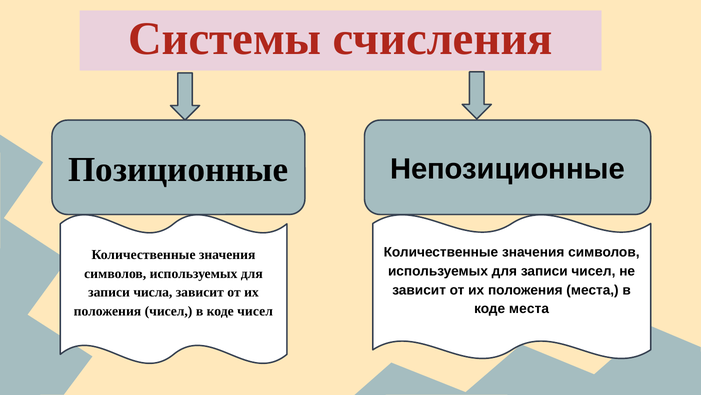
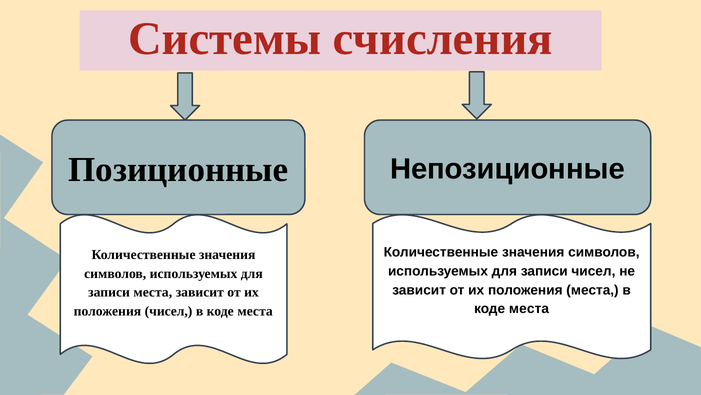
записи числа: числа -> места (153, 292)
чисел: чисел -> места (255, 311)
